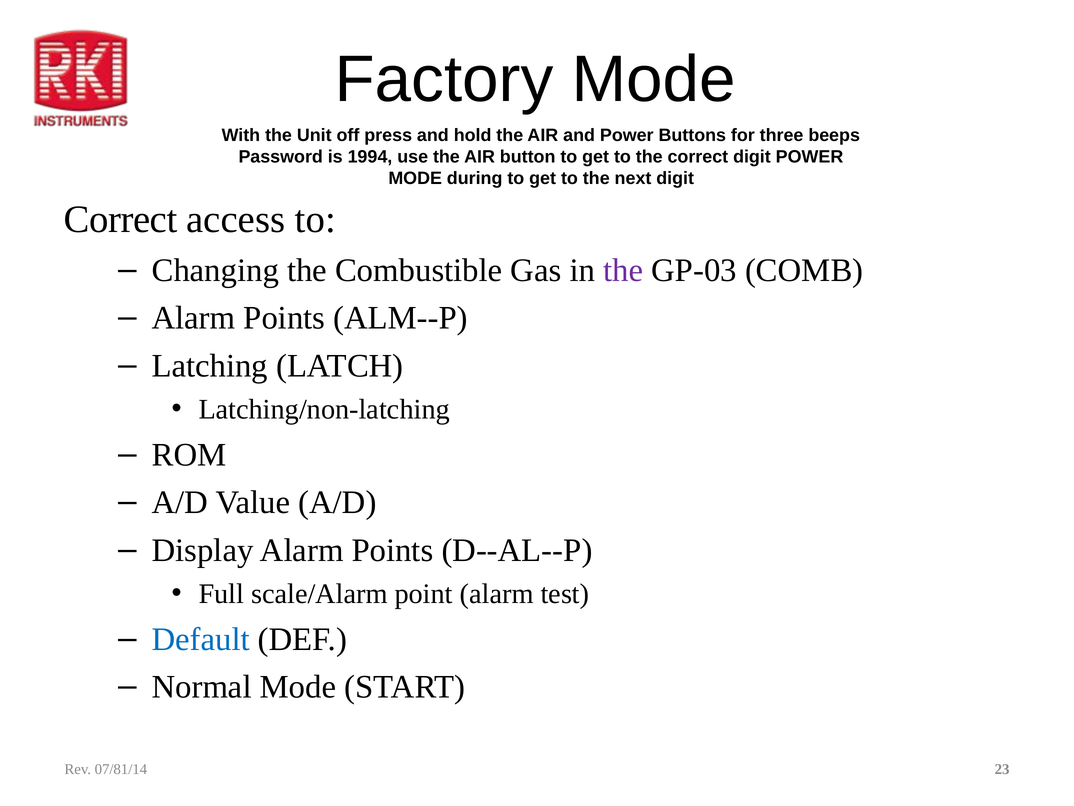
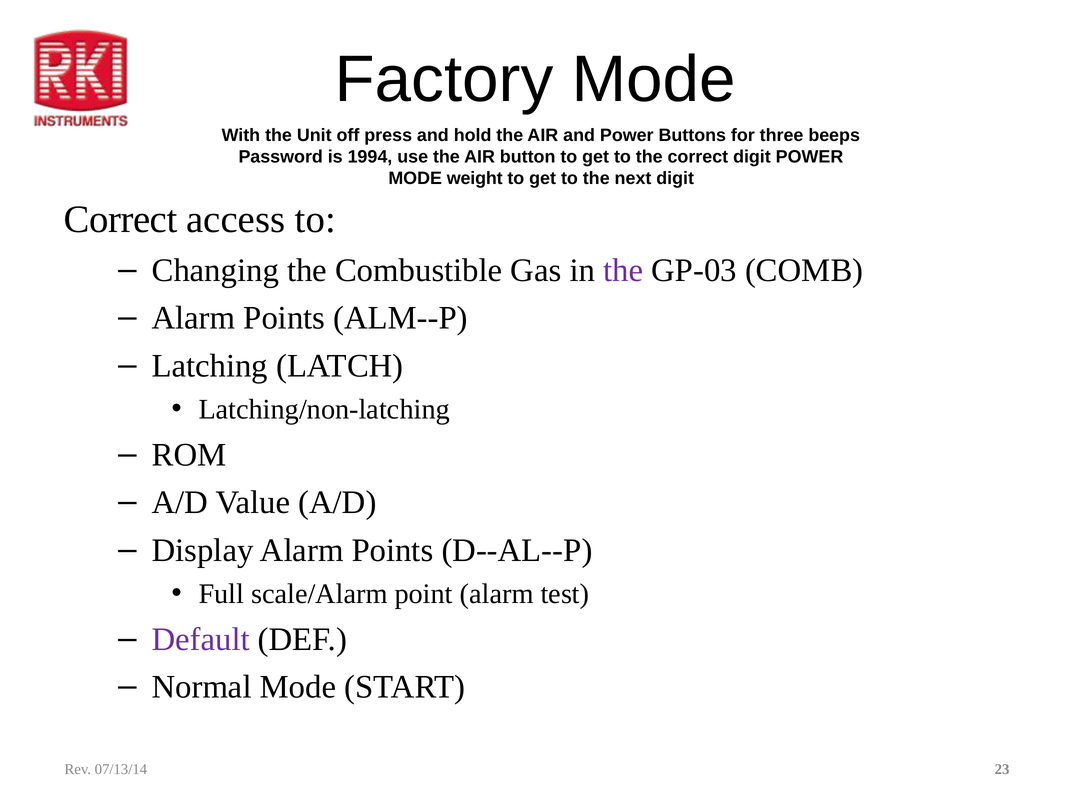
during: during -> weight (475, 178)
Default colour: blue -> purple (201, 639)
07/81/14: 07/81/14 -> 07/13/14 (121, 769)
